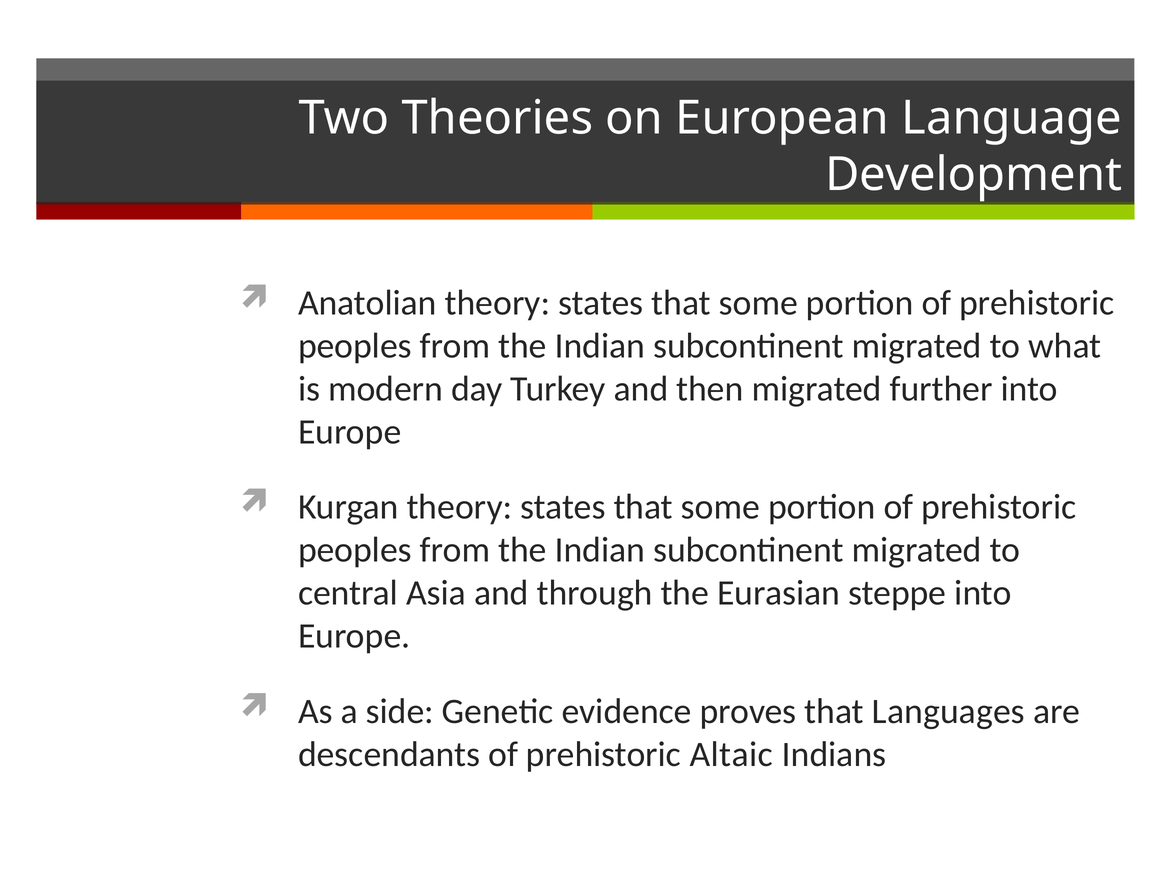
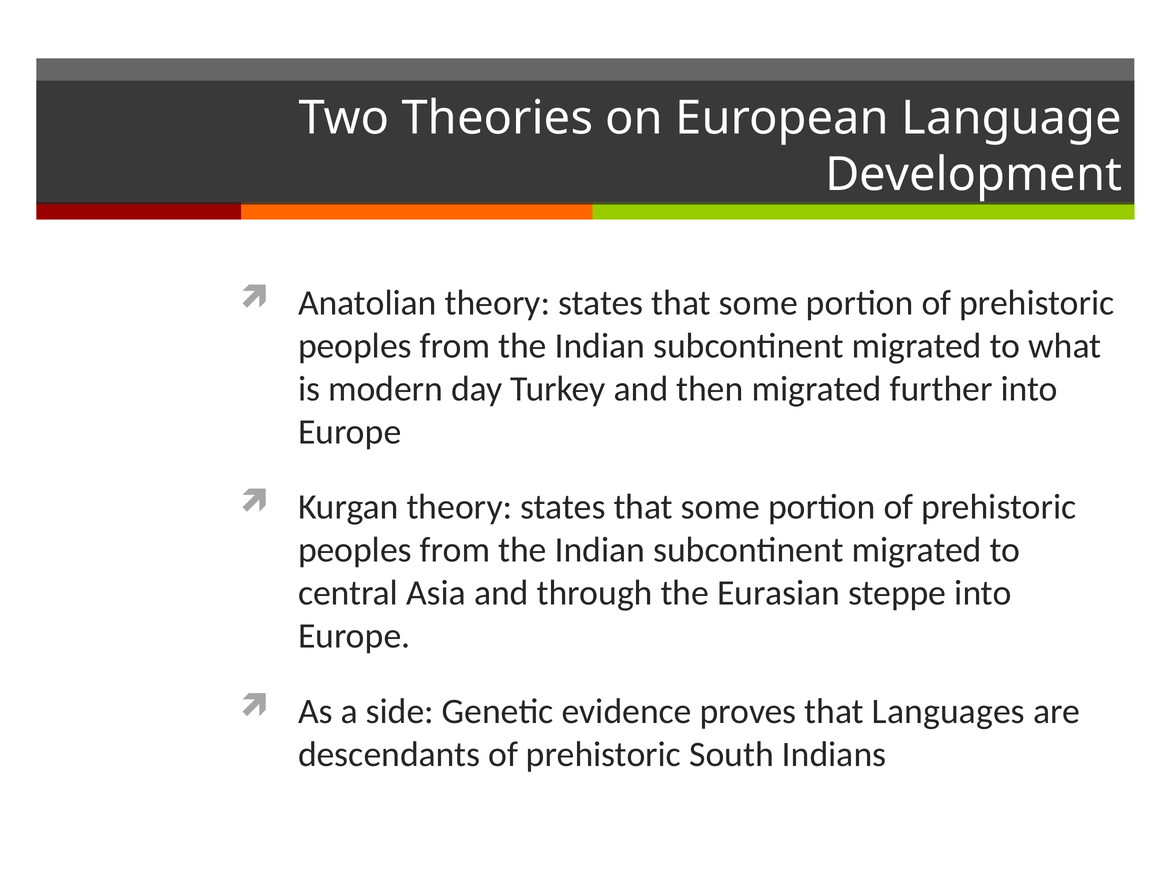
Altaic: Altaic -> South (731, 754)
